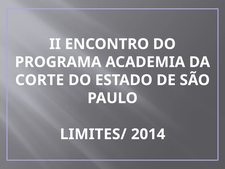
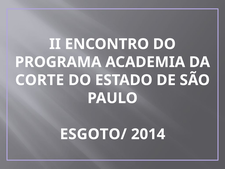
LIMITES/: LIMITES/ -> ESGOTO/ (93, 134)
